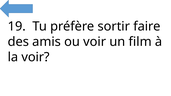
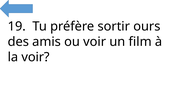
faire: faire -> ours (147, 26)
